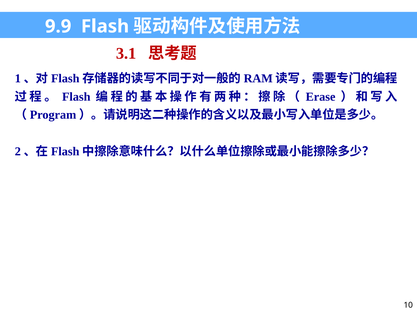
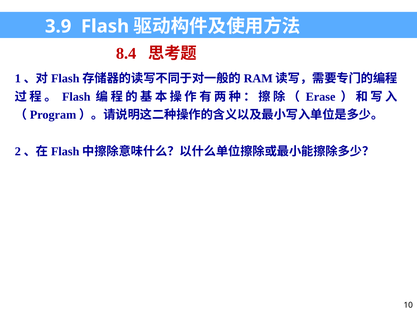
9.9: 9.9 -> 3.9 (58, 26)
3.1: 3.1 -> 8.4 (126, 54)
